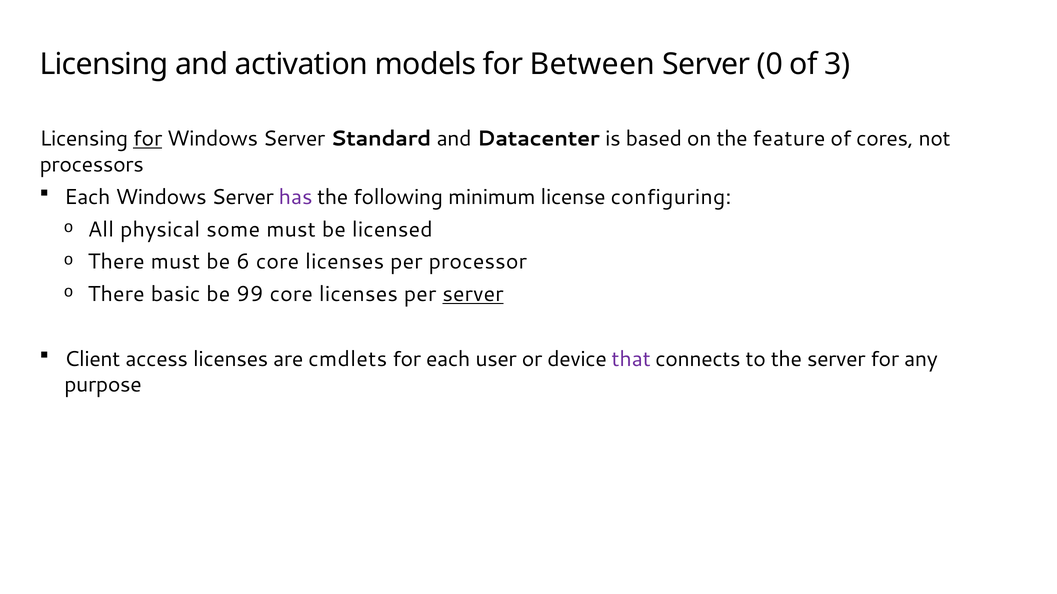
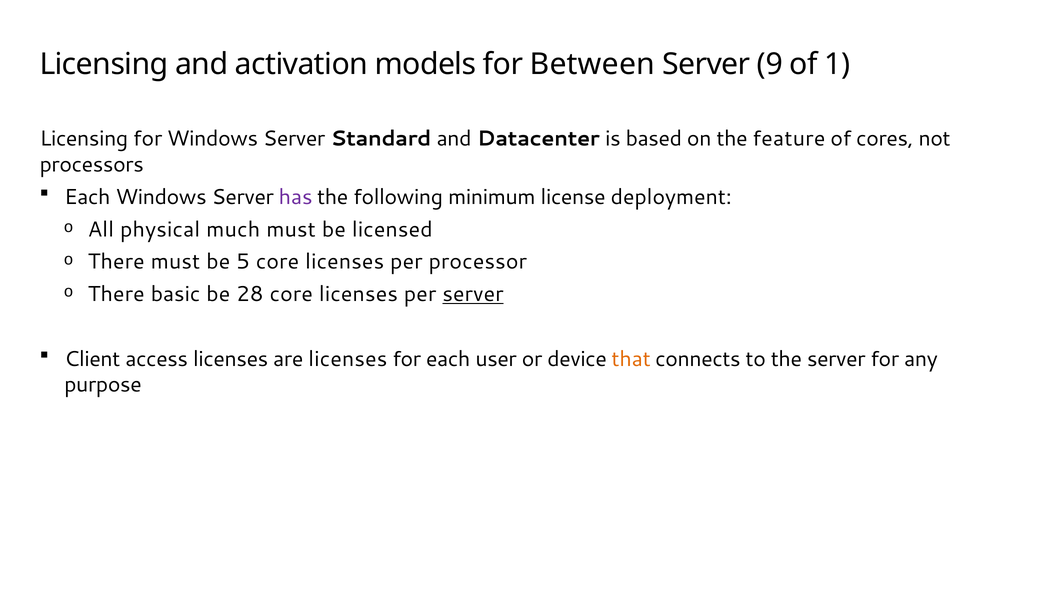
0: 0 -> 9 (770, 64)
3: 3 -> 1 (837, 64)
for underline: present -> none (148, 139)
configuring: configuring -> deployment (671, 197)
some: some -> much (233, 230)
6: 6 -> 5 (243, 262)
99: 99 -> 28 (250, 294)
are cmdlets: cmdlets -> licenses (348, 359)
that colour: purple -> orange (631, 359)
